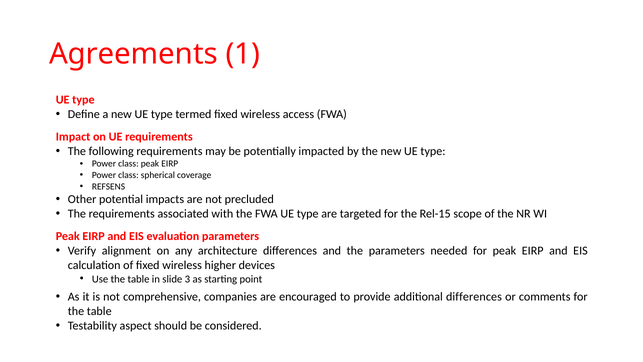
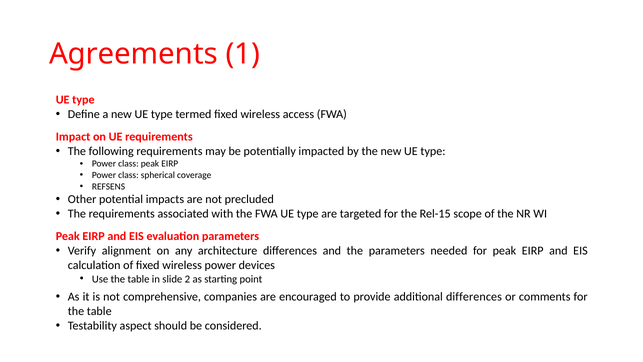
wireless higher: higher -> power (220, 265)
3: 3 -> 2 (187, 279)
